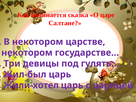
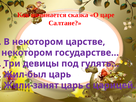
Жили-хотел: Жили-хотел -> Жили-занят (31, 85)
